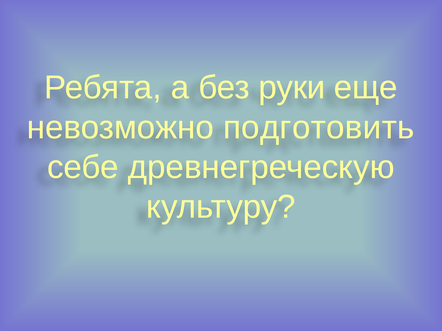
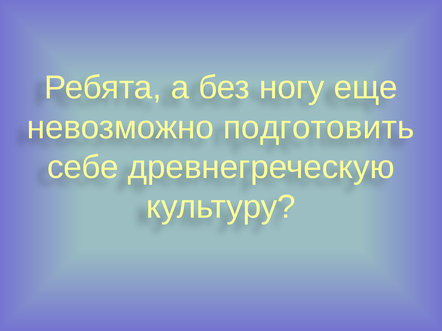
руки: руки -> ногу (292, 88)
